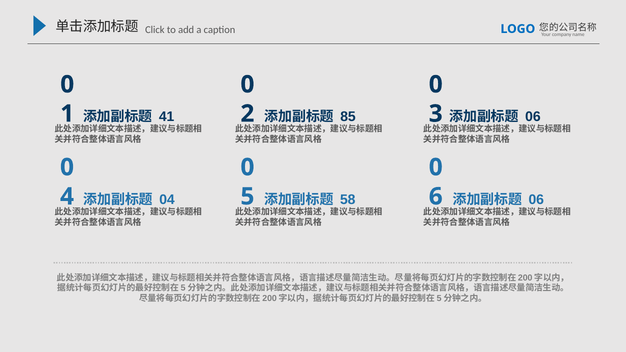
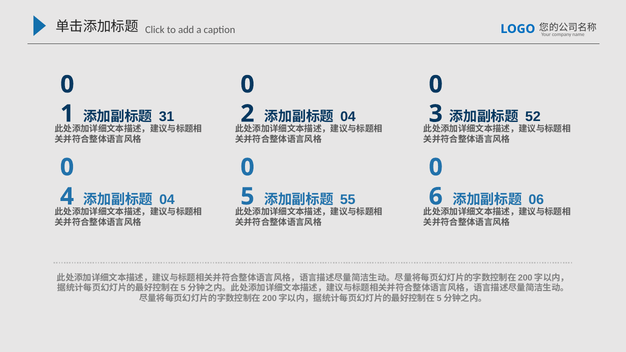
06: 06 -> 52 (533, 117)
41: 41 -> 31 (167, 117)
85: 85 -> 04 (348, 117)
58: 58 -> 55 (348, 200)
